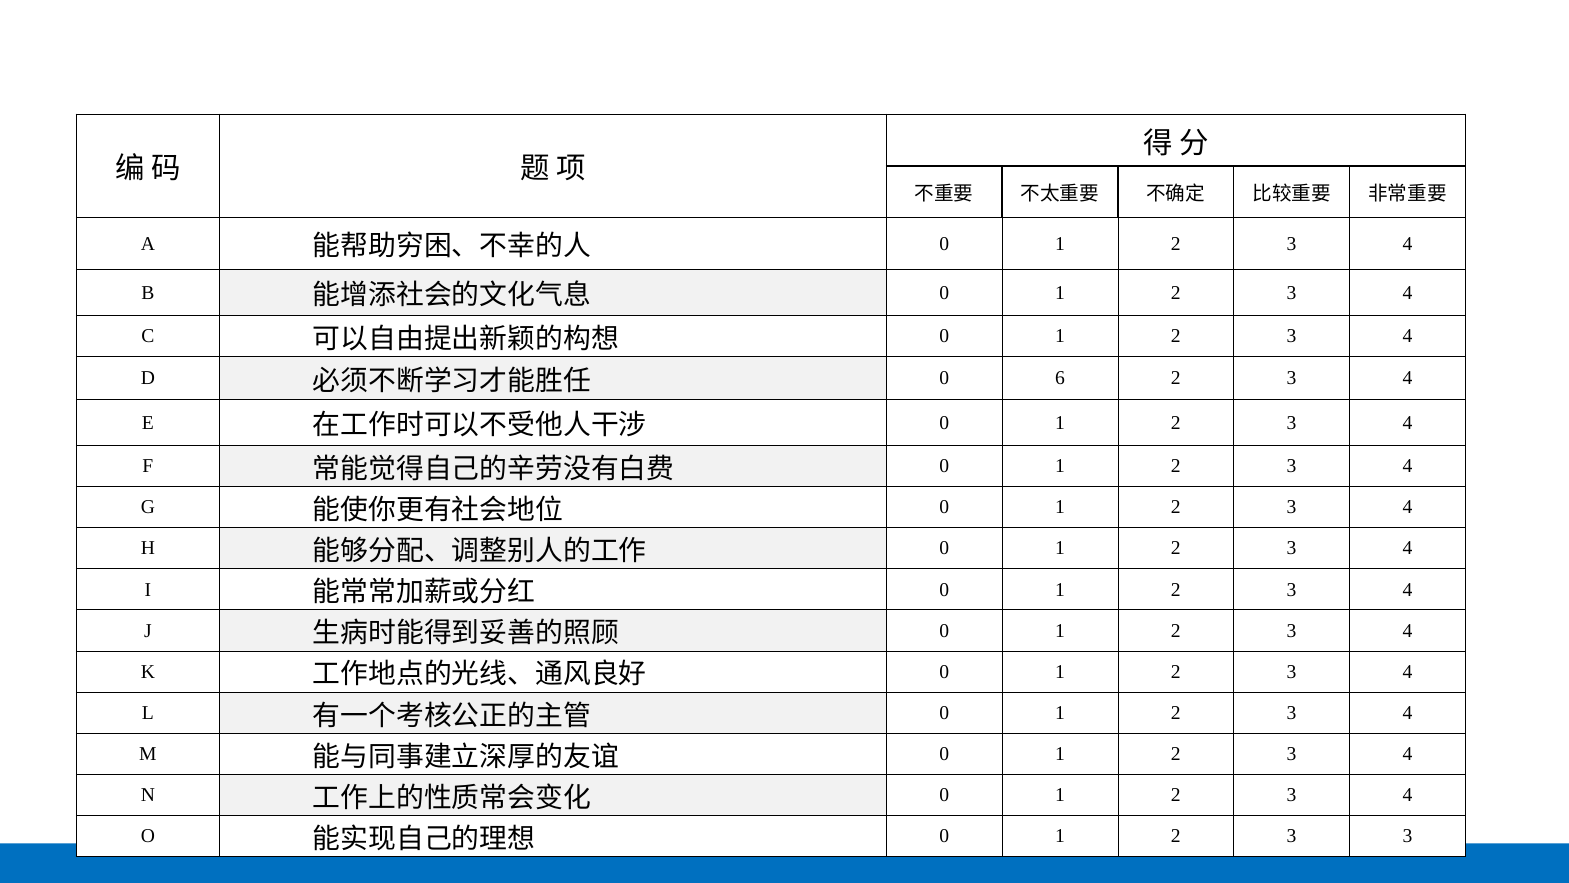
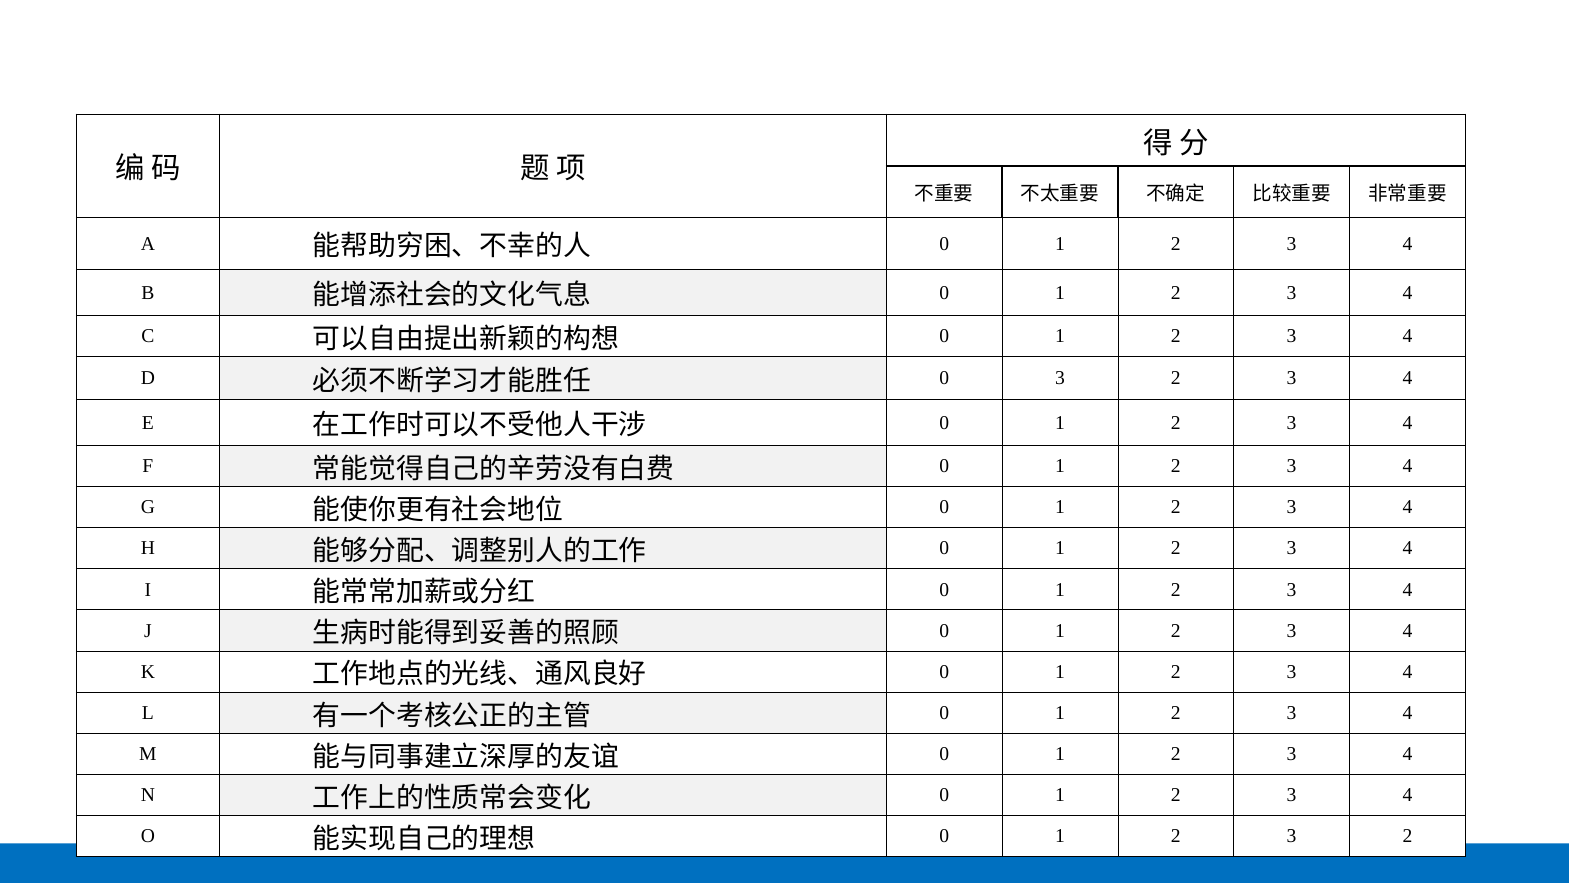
0 6: 6 -> 3 (1060, 378)
2 3 3: 3 -> 2 (1407, 836)
